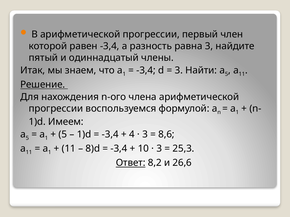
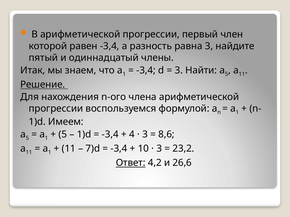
8)d: 8)d -> 7)d (93, 149)
25,3: 25,3 -> 23,2 (183, 149)
8,2: 8,2 -> 4,2 (155, 163)
